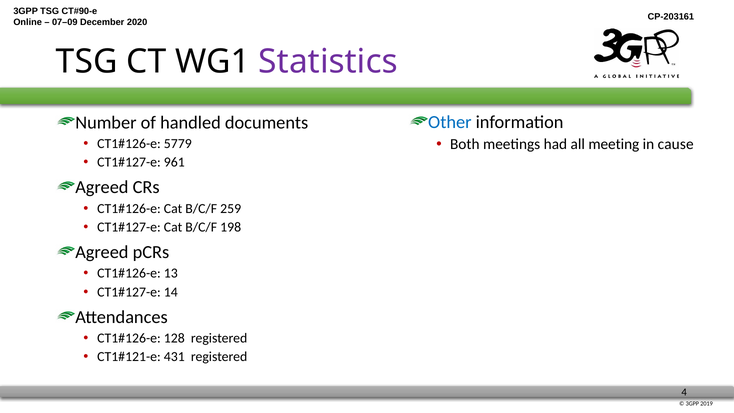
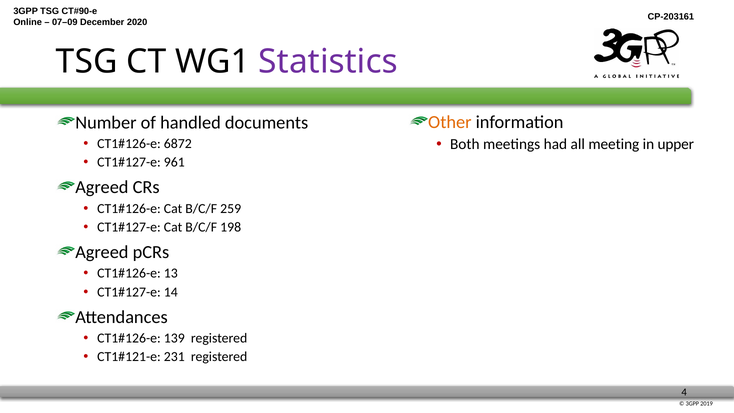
Other colour: blue -> orange (450, 122)
cause: cause -> upper (676, 144)
5779: 5779 -> 6872 (178, 144)
128: 128 -> 139 (174, 338)
431: 431 -> 231 (174, 357)
